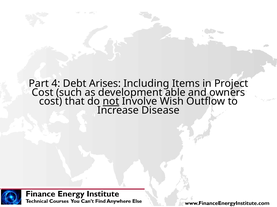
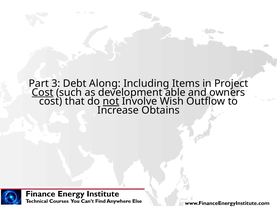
4: 4 -> 3 (56, 84)
Arises: Arises -> Along (105, 84)
Cost underline: none -> present (43, 93)
Disease: Disease -> Obtains (161, 111)
